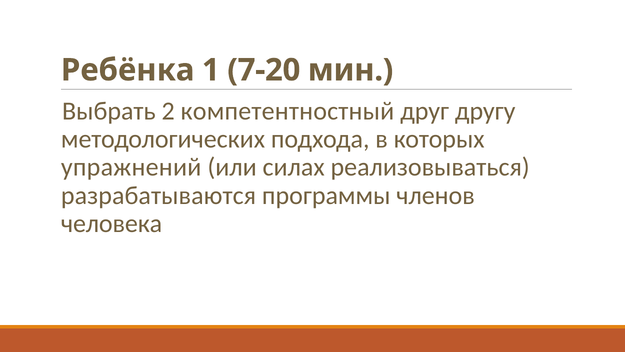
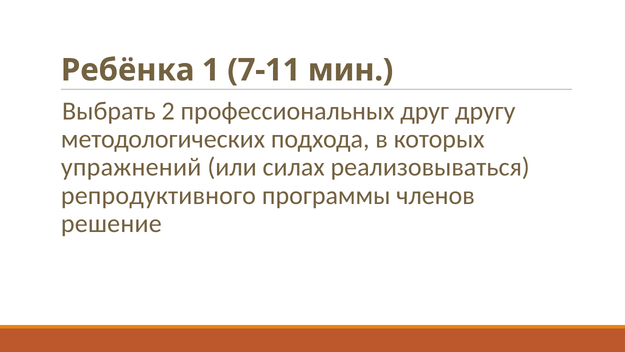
7-20: 7-20 -> 7-11 (264, 70)
компетентностный: компетентностный -> профессиональных (288, 111)
разрабатываются: разрабатываются -> репродуктивного (158, 195)
человека: человека -> решение (111, 223)
